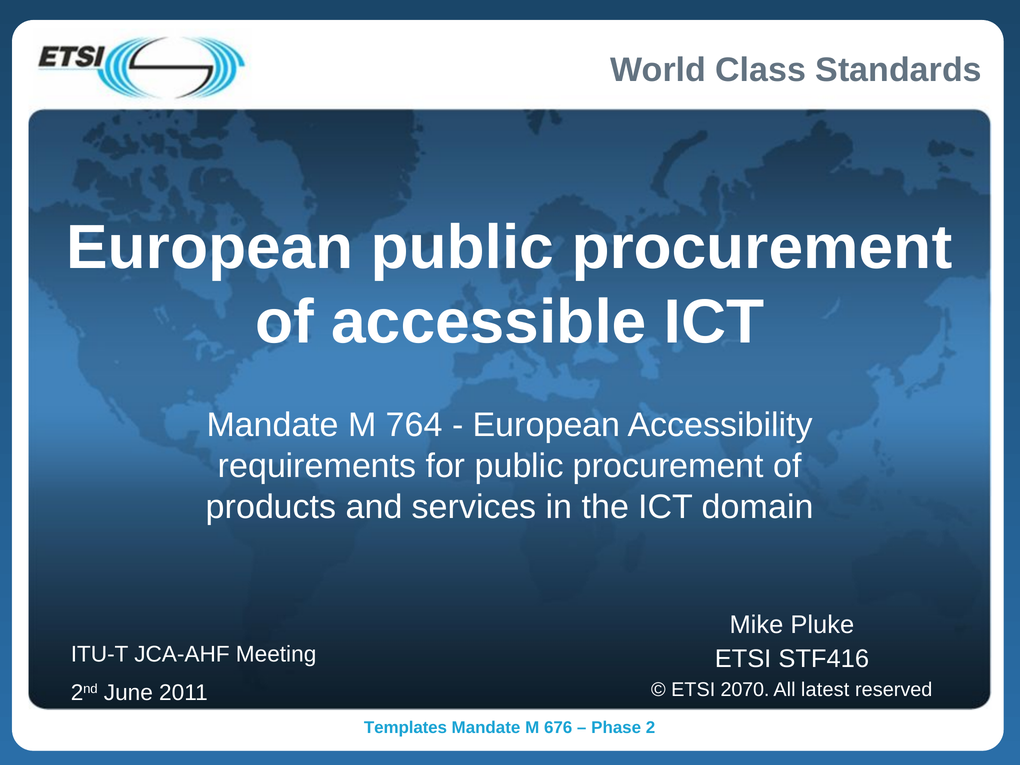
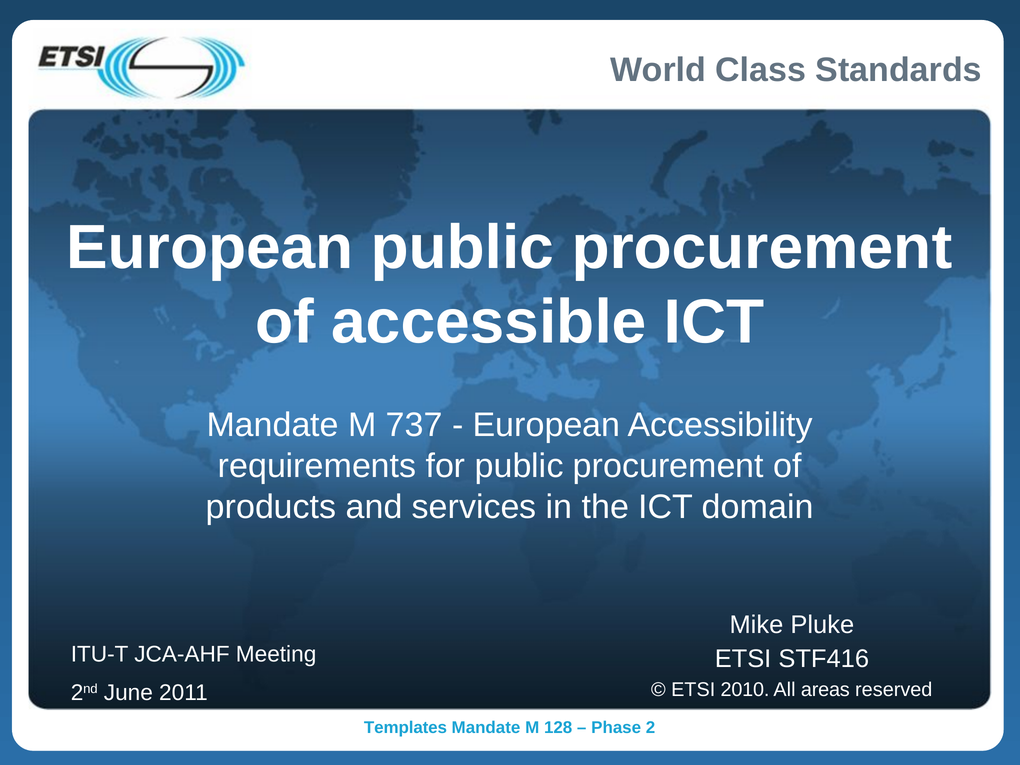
764: 764 -> 737 (414, 425)
2070: 2070 -> 2010 (745, 690)
latest: latest -> areas (825, 690)
676: 676 -> 128 (558, 728)
